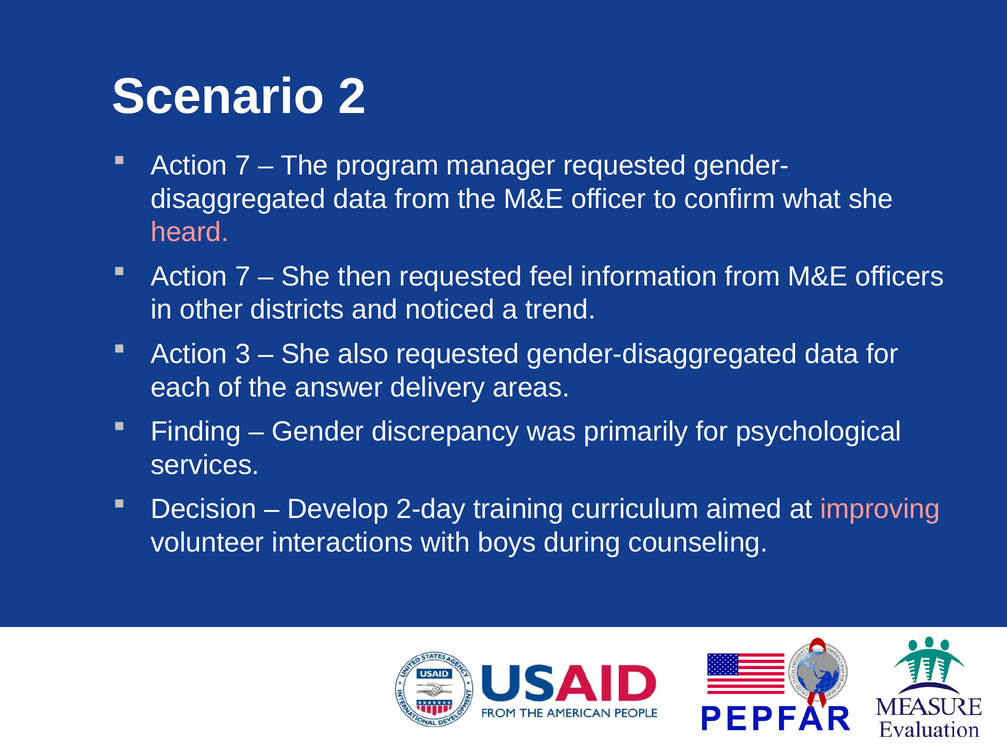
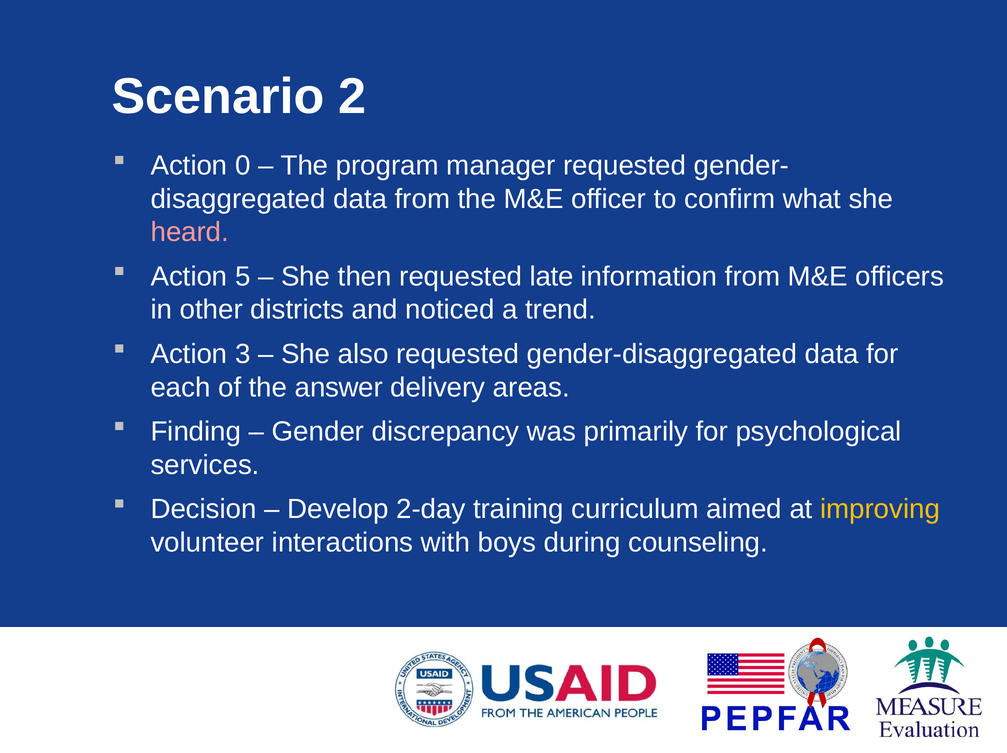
7: 7 -> 0 (243, 166)
7: 7 -> 5 (243, 277)
feel: feel -> late (552, 277)
improving colour: pink -> yellow (880, 509)
